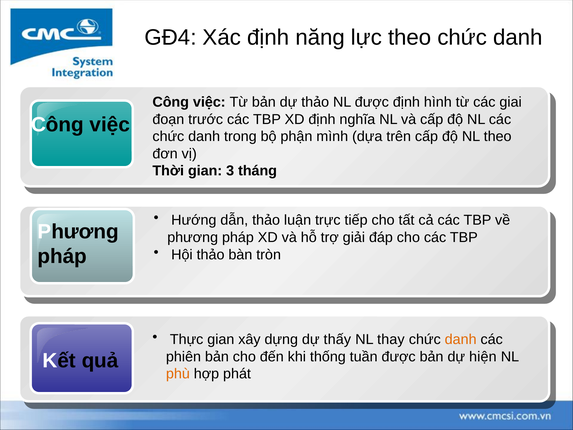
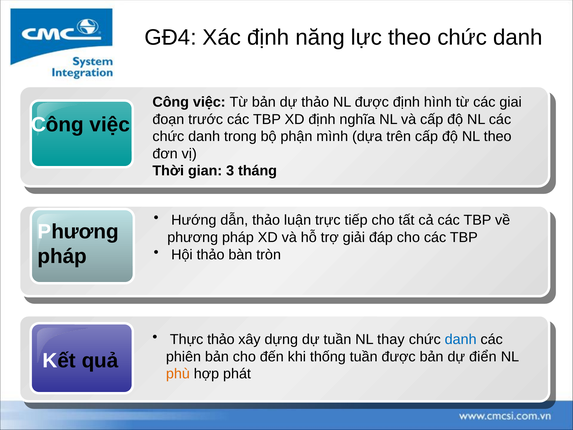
Thực gian: gian -> thảo (221, 339)
dự thấy: thấy -> tuần (337, 339)
danh colour: orange -> blue (461, 339)
hiện: hiện -> điển (483, 356)
